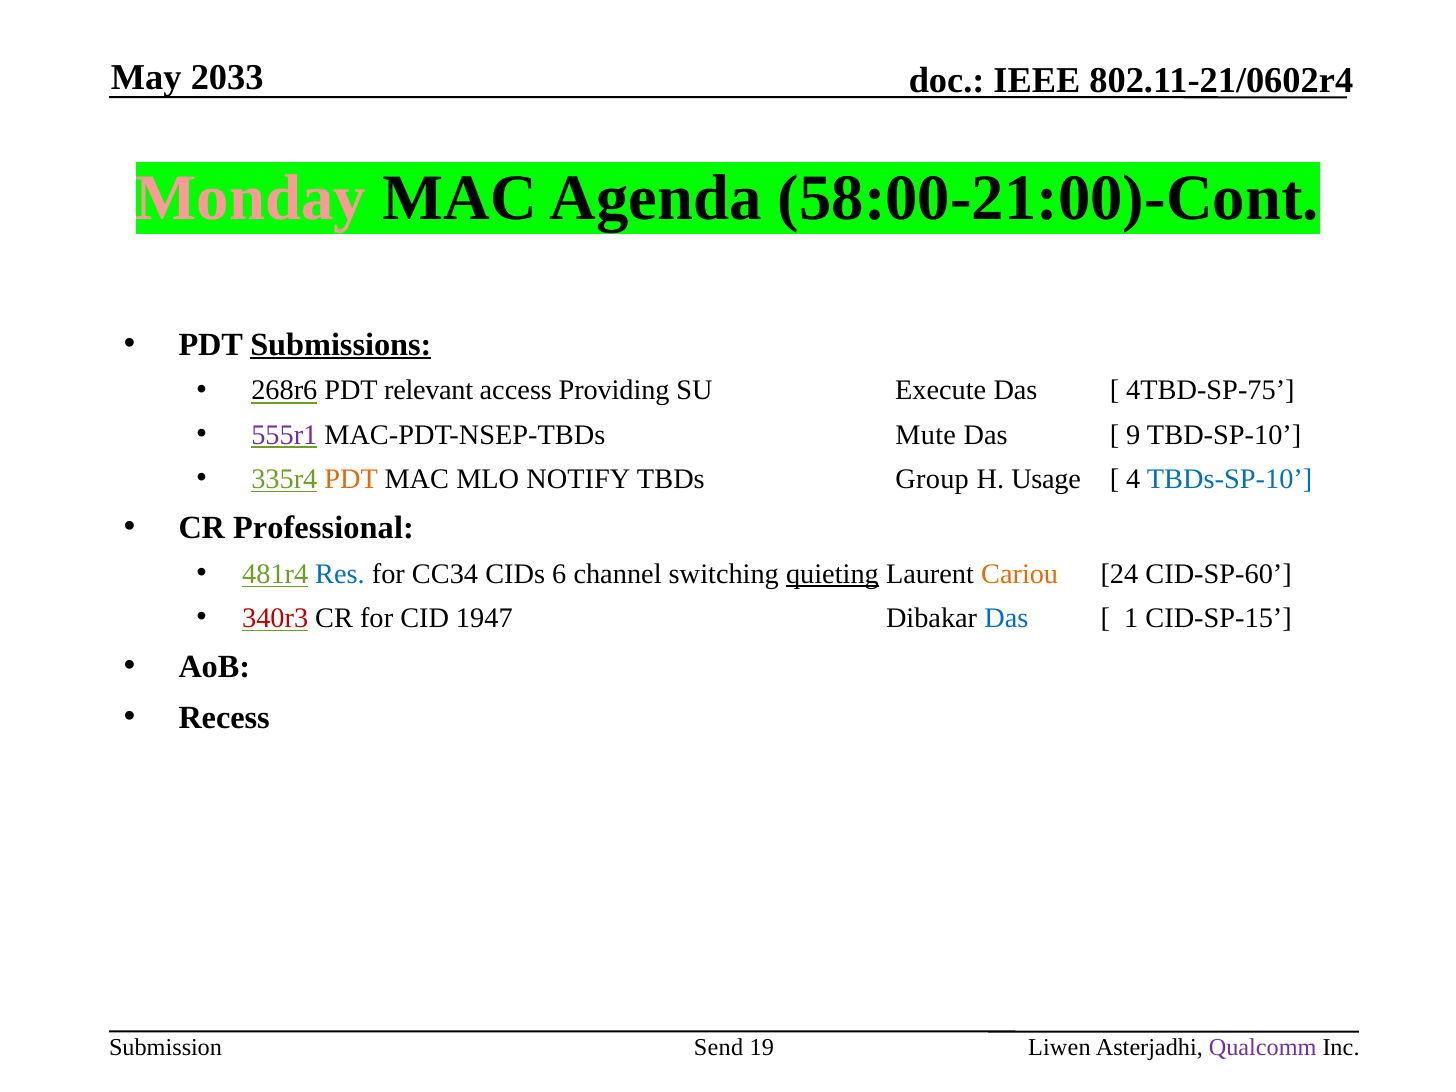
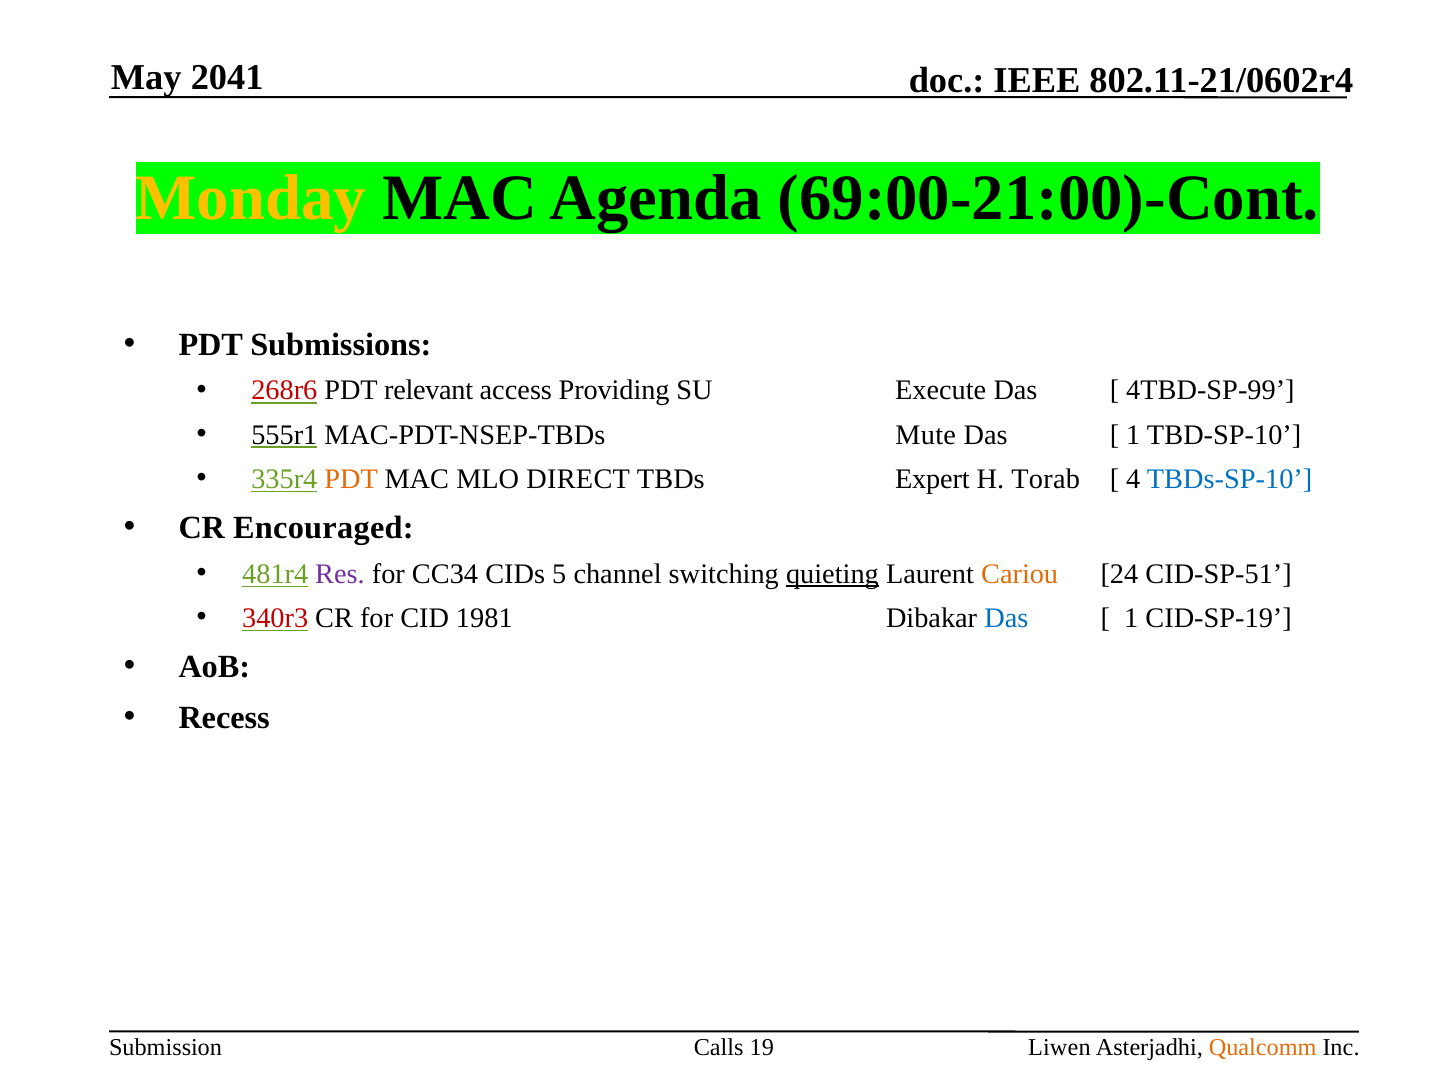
2033: 2033 -> 2041 (227, 77)
Monday colour: pink -> yellow (251, 198)
58:00-21:00)-Cont: 58:00-21:00)-Cont -> 69:00-21:00)-Cont (1048, 198)
Submissions underline: present -> none (341, 344)
268r6 colour: black -> red (284, 391)
4TBD-SP-75: 4TBD-SP-75 -> 4TBD-SP-99 (1210, 391)
555r1 colour: purple -> black (284, 435)
9: 9 -> 1 (1133, 435)
NOTIFY: NOTIFY -> DIRECT (578, 479)
Group: Group -> Expert (932, 479)
Usage: Usage -> Torab (1046, 479)
Professional: Professional -> Encouraged (323, 528)
Res colour: blue -> purple (340, 574)
6: 6 -> 5 (559, 574)
CID-SP-60: CID-SP-60 -> CID-SP-51 (1219, 574)
1947: 1947 -> 1981 (484, 618)
CID-SP-15: CID-SP-15 -> CID-SP-19 (1219, 618)
Send: Send -> Calls (719, 1047)
Qualcomm colour: purple -> orange (1263, 1047)
